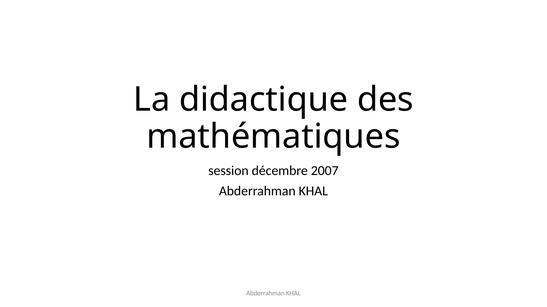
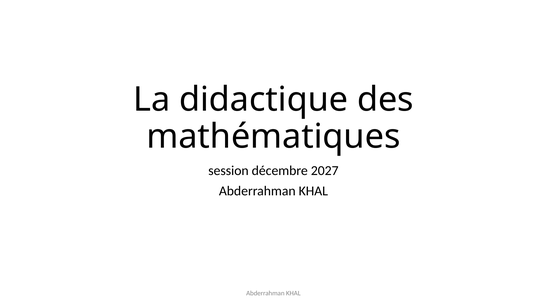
2007: 2007 -> 2027 (325, 171)
